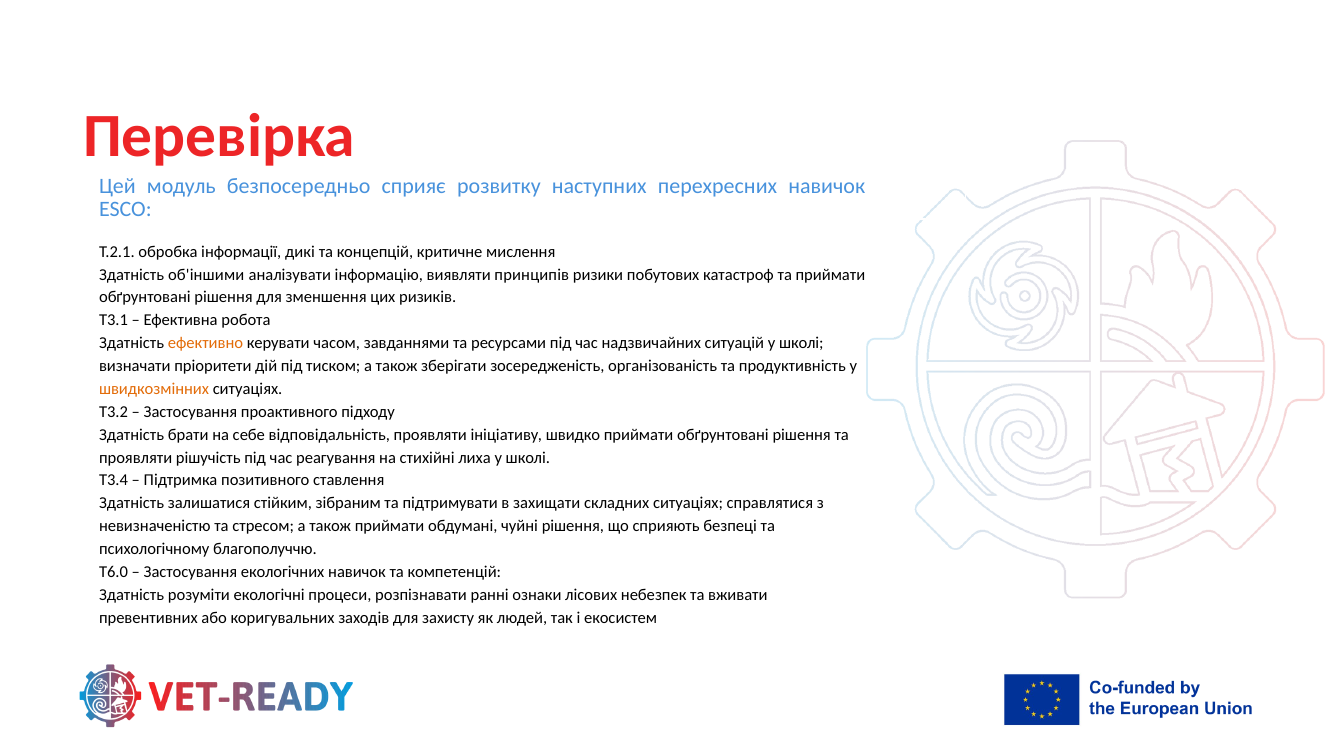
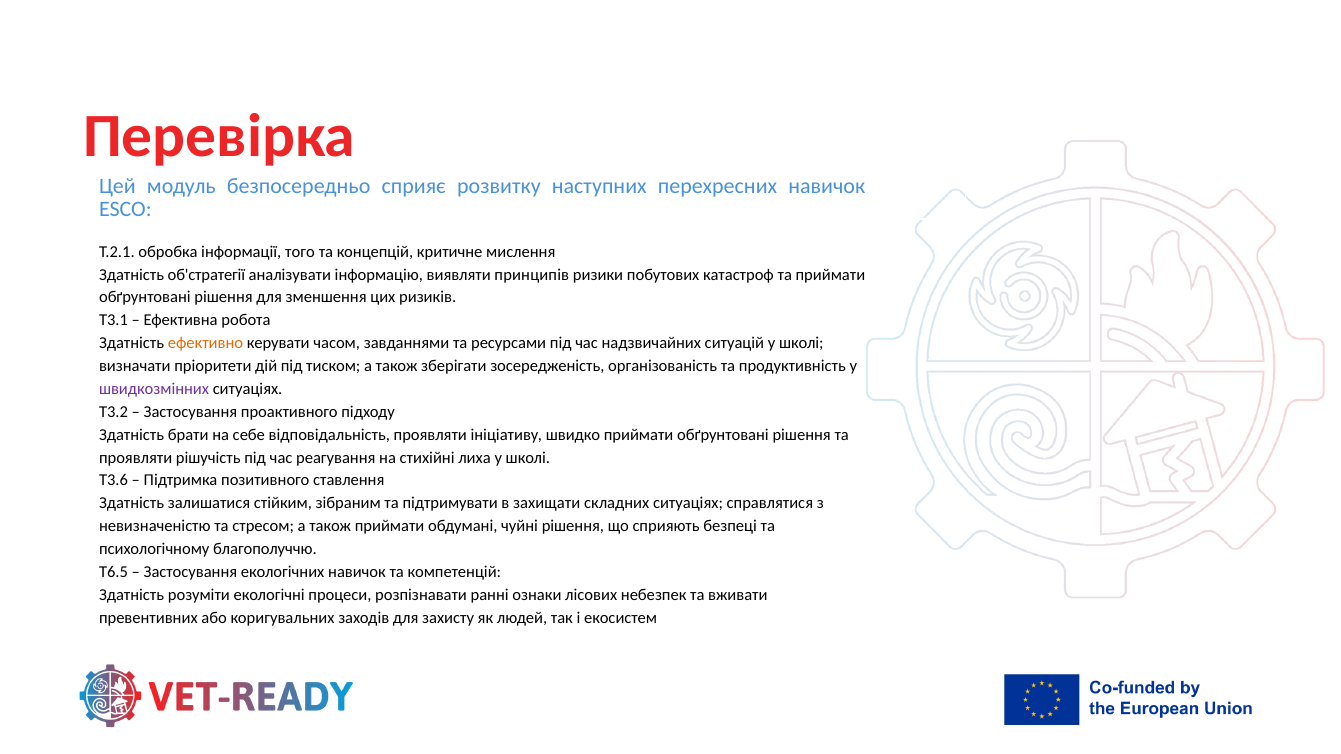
дикі: дикі -> того (300, 252)
об'іншими: об'іншими -> об'стратегії (206, 275)
швидкозмінних colour: orange -> purple (154, 389)
T3.4: T3.4 -> T3.6 (114, 481)
T6.0: T6.0 -> T6.5 (114, 572)
